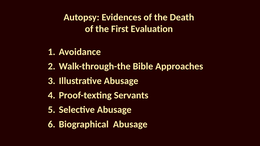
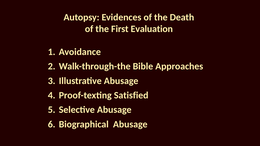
Servants: Servants -> Satisfied (131, 95)
